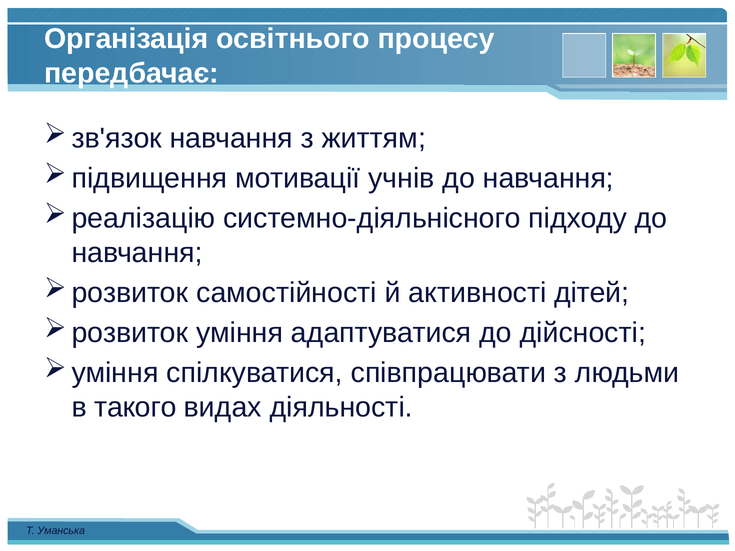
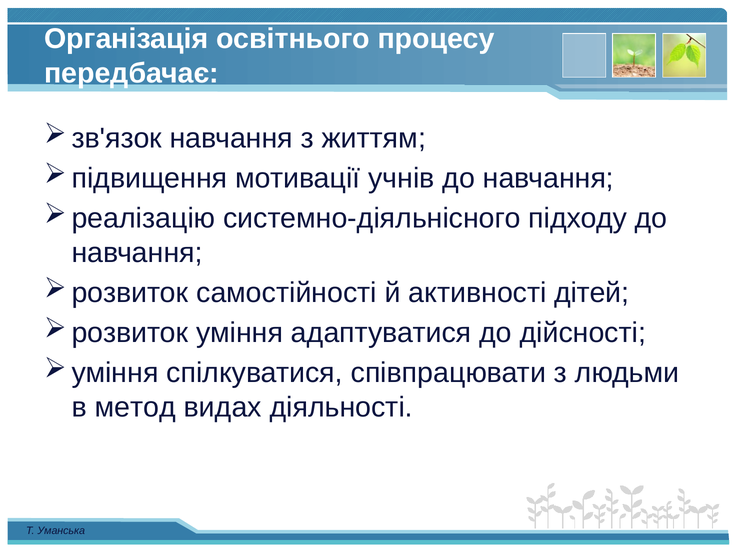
такого: такого -> метод (135, 407)
